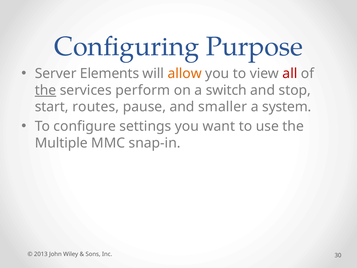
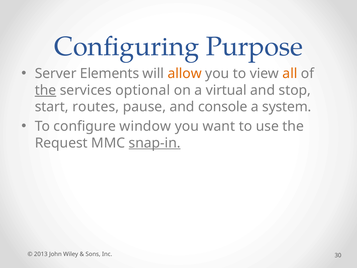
all colour: red -> orange (290, 74)
perform: perform -> optional (143, 90)
switch: switch -> virtual (226, 90)
smaller: smaller -> console (223, 107)
settings: settings -> window (145, 126)
Multiple: Multiple -> Request (61, 143)
snap-in underline: none -> present (155, 143)
